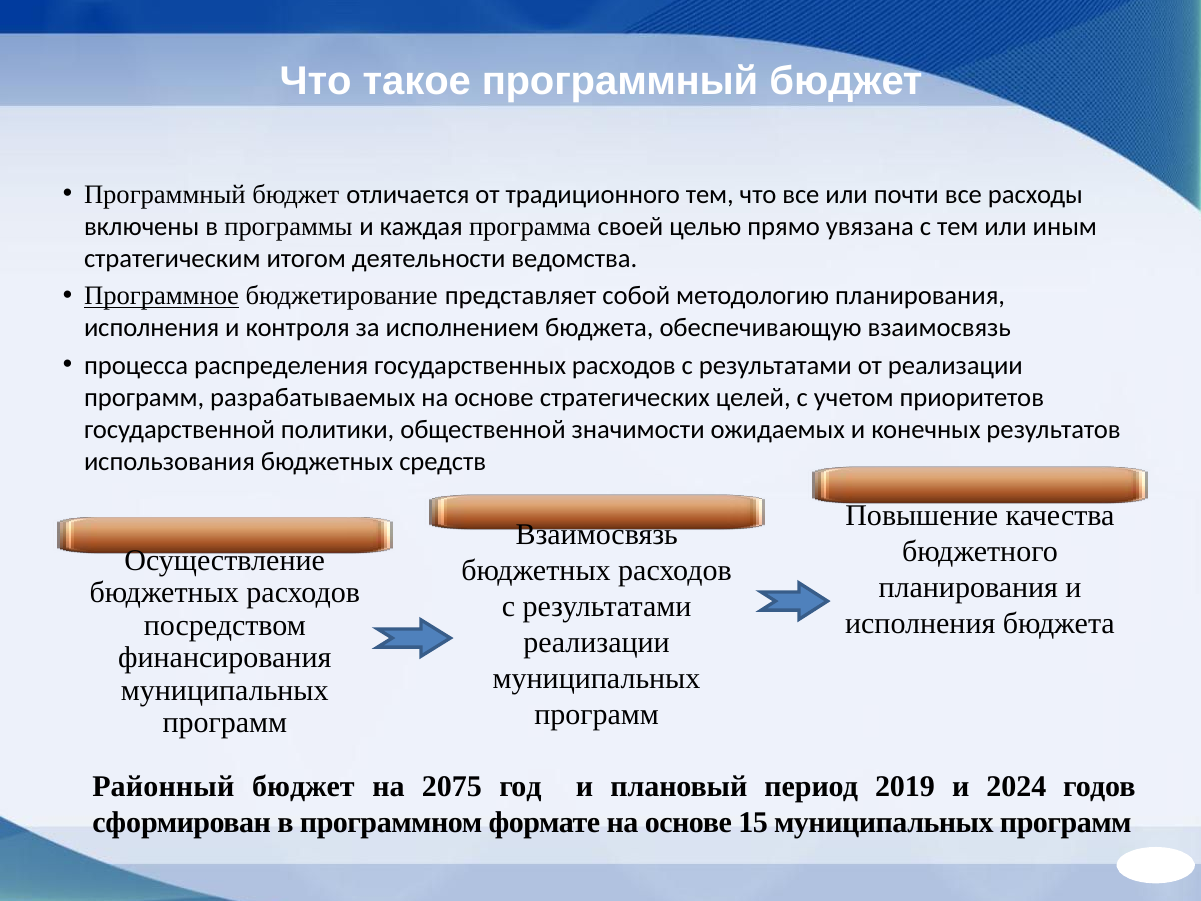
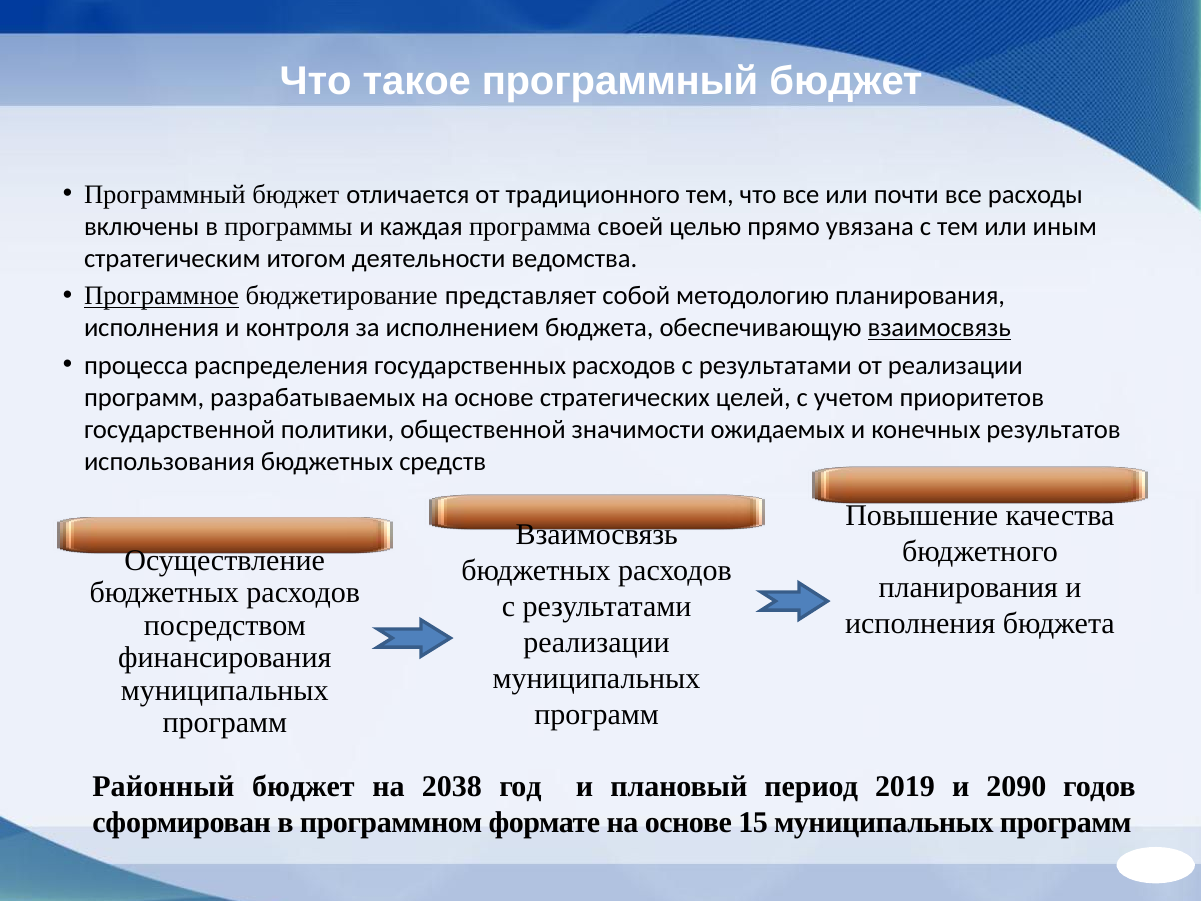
взаимосвязь underline: none -> present (939, 328)
2075: 2075 -> 2038 (452, 786)
2024: 2024 -> 2090 (1016, 786)
